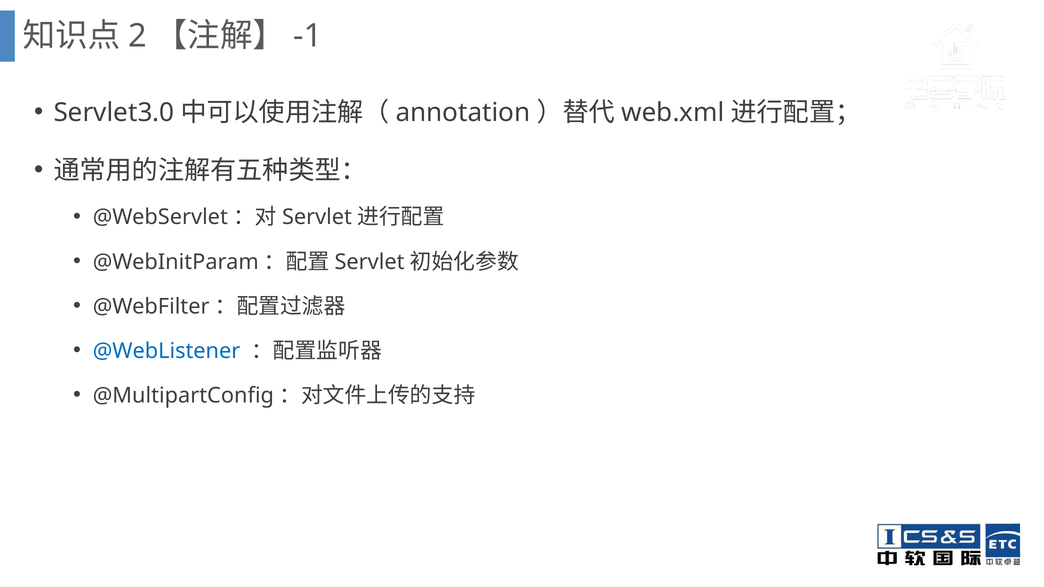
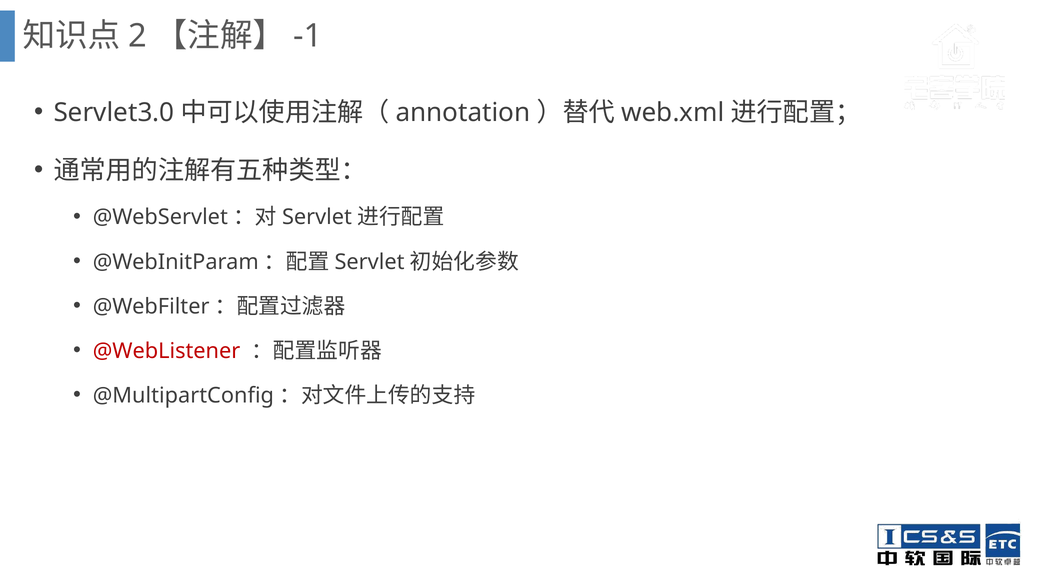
@WebListener colour: blue -> red (167, 351)
